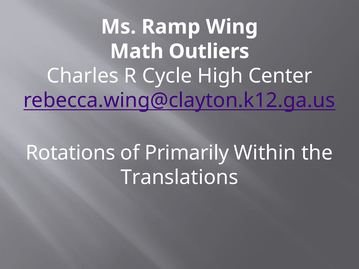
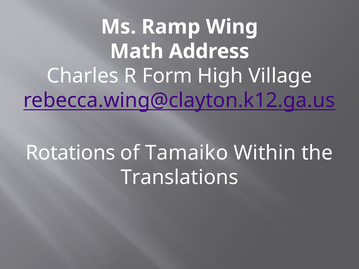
Outliers: Outliers -> Address (209, 51)
Cycle: Cycle -> Form (167, 76)
Center: Center -> Village (280, 76)
Primarily: Primarily -> Tamaiko (187, 153)
